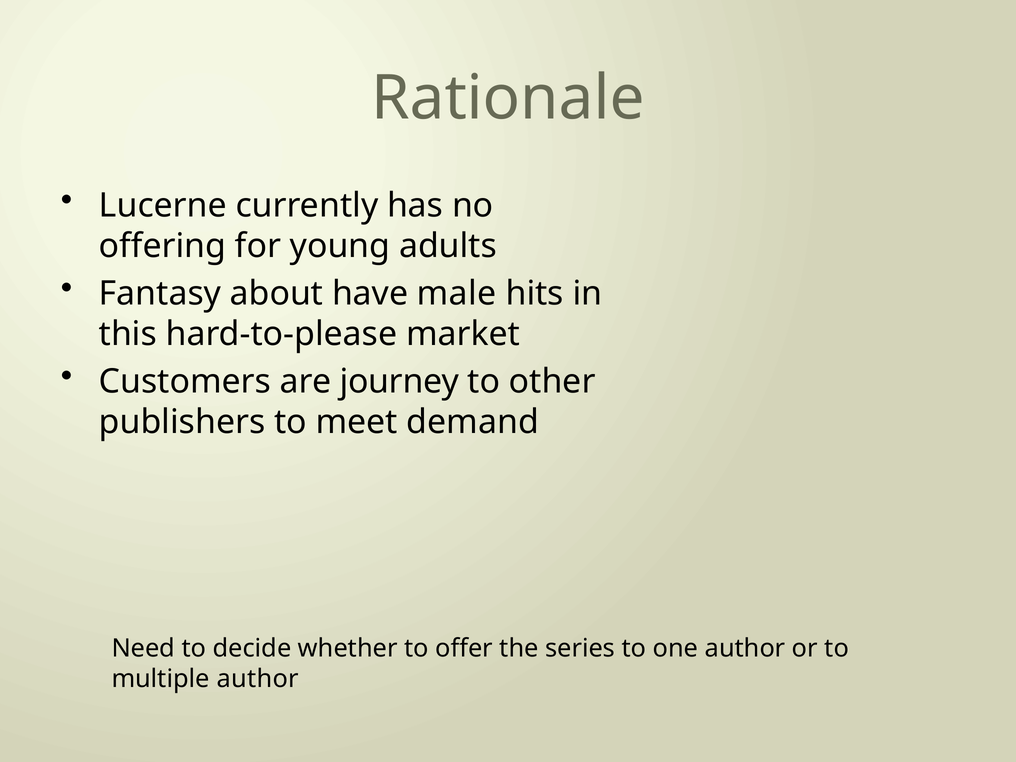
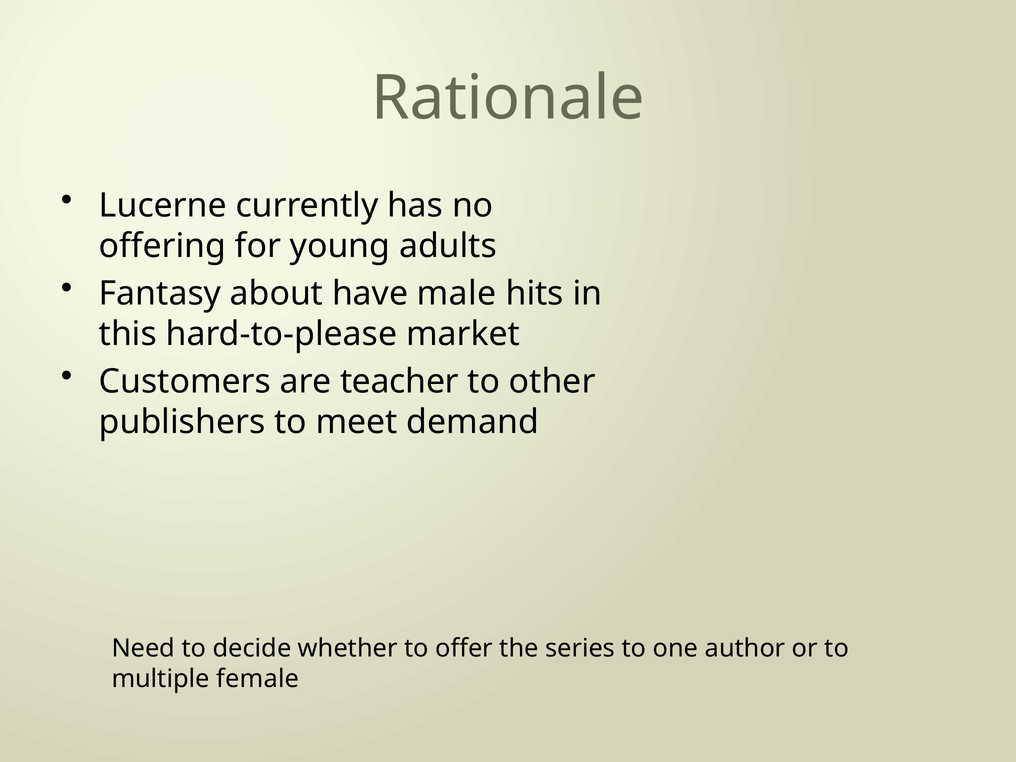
journey: journey -> teacher (399, 382)
multiple author: author -> female (258, 679)
